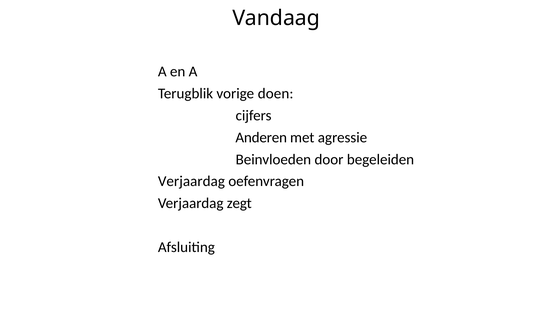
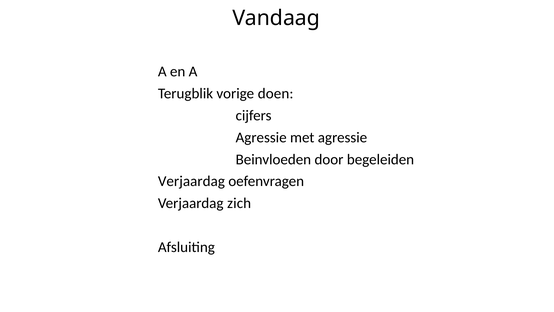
Anderen: Anderen -> Agressie (261, 137)
zegt: zegt -> zich (239, 203)
